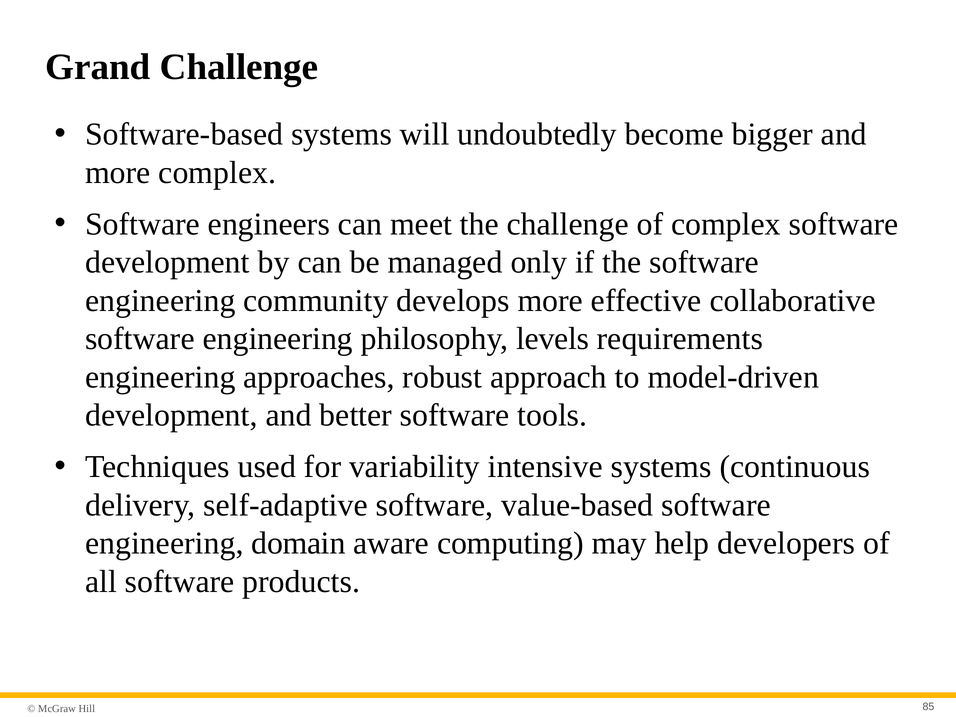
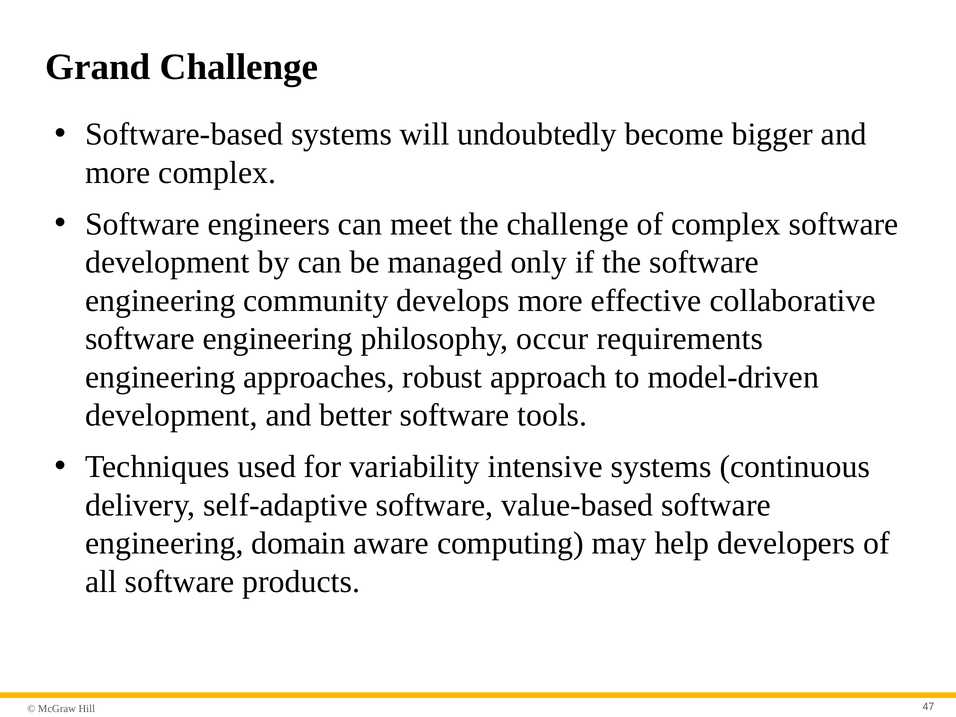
levels: levels -> occur (552, 339)
85: 85 -> 47 (928, 707)
